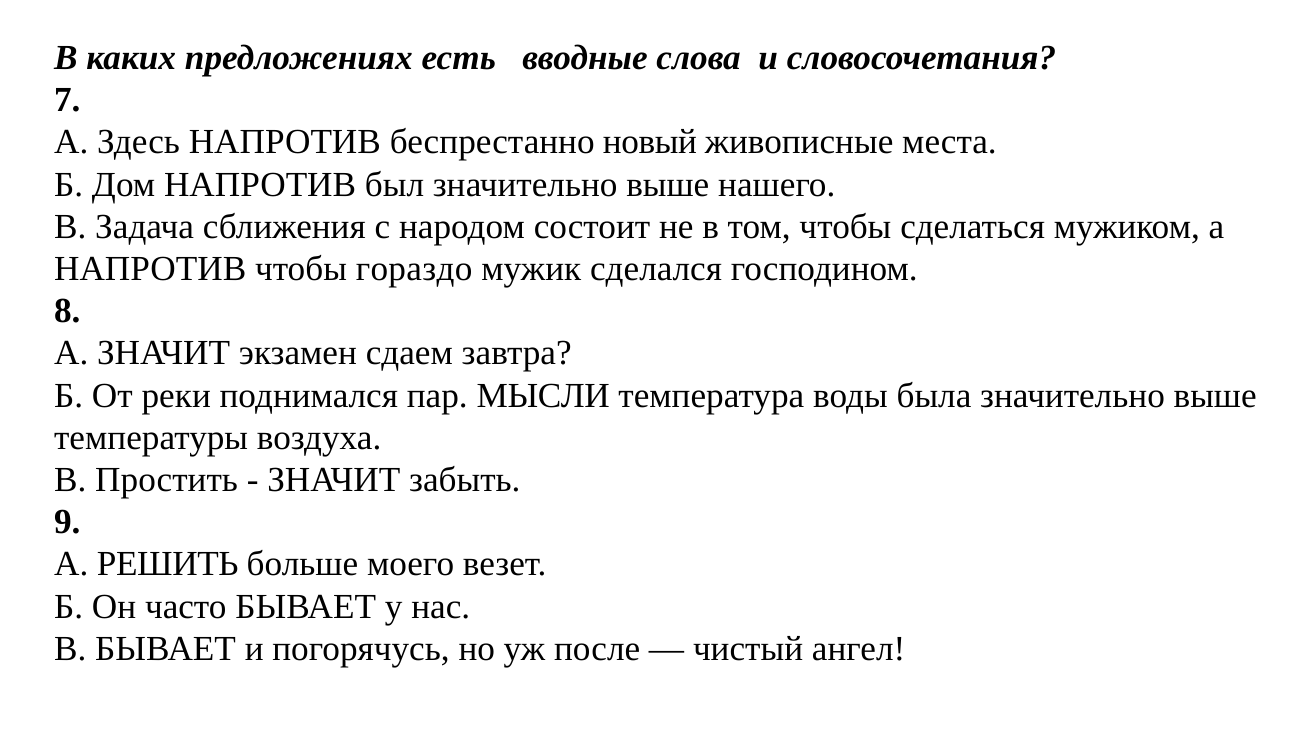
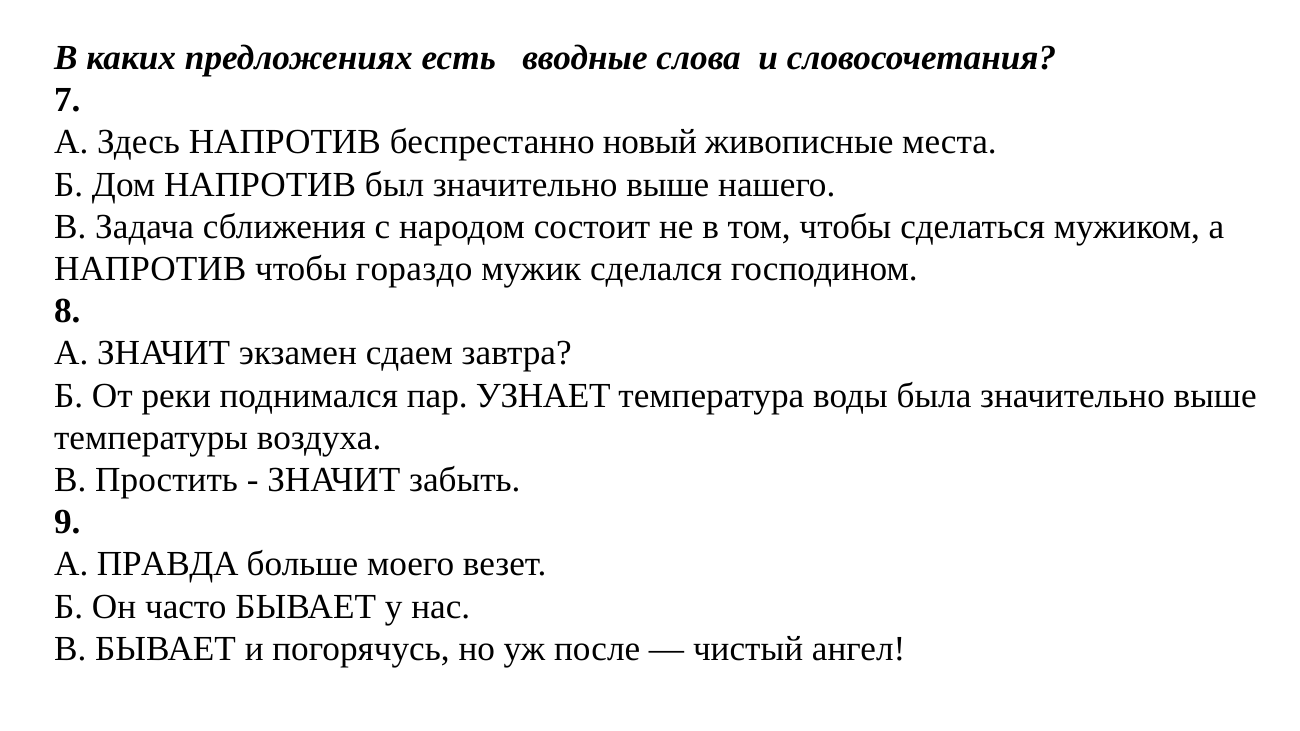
МЫСЛИ: МЫСЛИ -> УЗНАЕТ (543, 396)
РЕШИТЬ: РЕШИТЬ -> ПРАВДА (168, 564)
